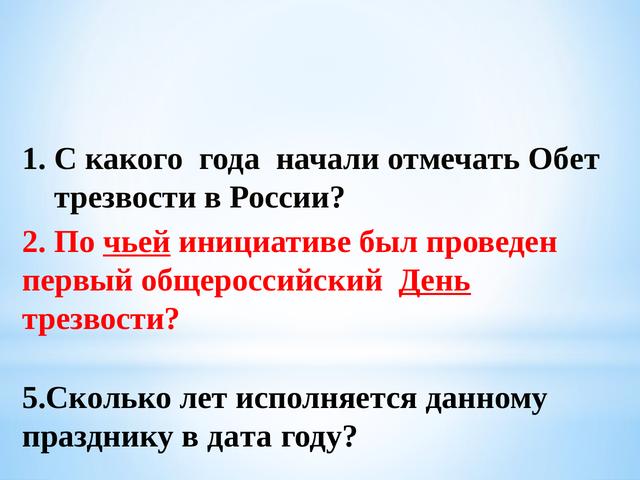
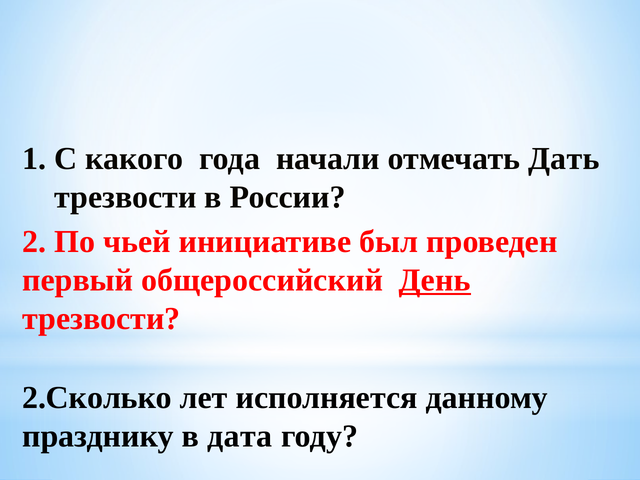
Обет: Обет -> Дать (564, 159)
чьей underline: present -> none (137, 242)
5.Сколько: 5.Сколько -> 2.Сколько (97, 398)
